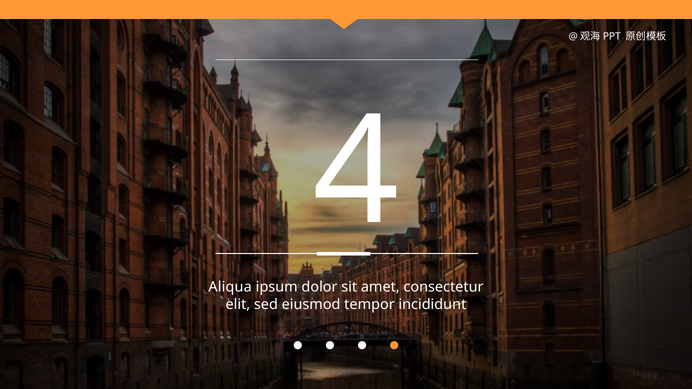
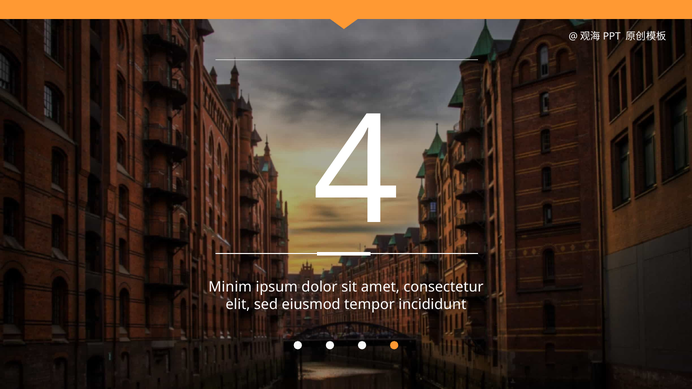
Aliqua: Aliqua -> Minim (230, 287)
